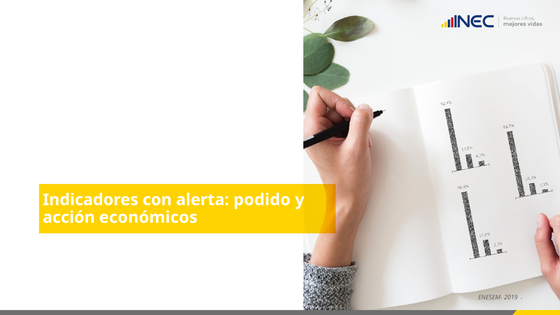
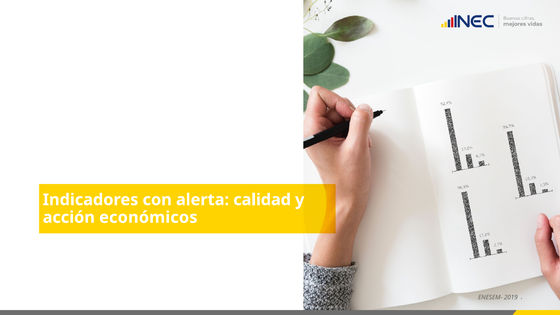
podido: podido -> calidad (262, 200)
